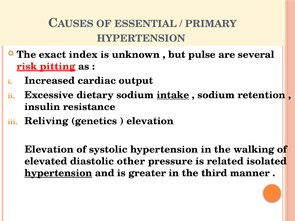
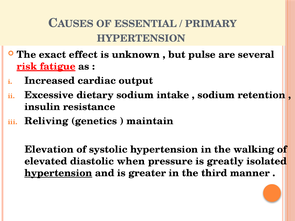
index: index -> effect (83, 55)
pitting: pitting -> fatigue (58, 67)
intake underline: present -> none (173, 95)
elevation: elevation -> maintain (150, 121)
other: other -> when (131, 161)
related: related -> greatly (225, 161)
